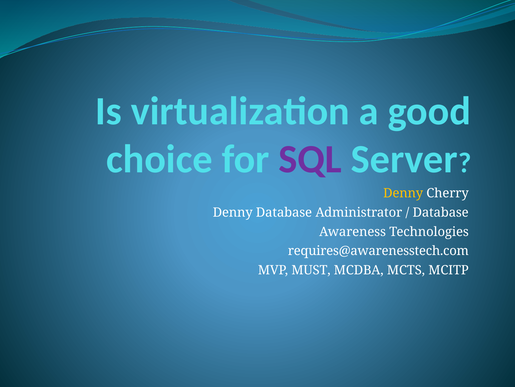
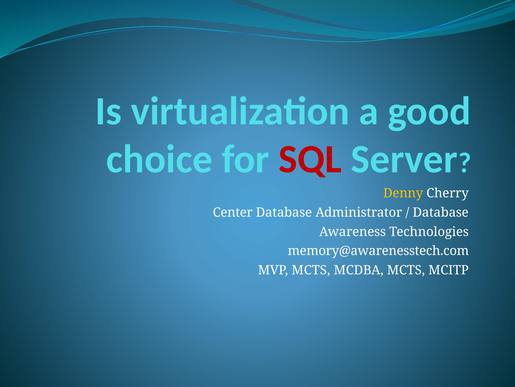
SQL colour: purple -> red (310, 159)
Denny: Denny -> Center (233, 212)
requires@awarenesstech.com: requires@awarenesstech.com -> memory@awarenesstech.com (378, 250)
MVP MUST: MUST -> MCTS (311, 270)
